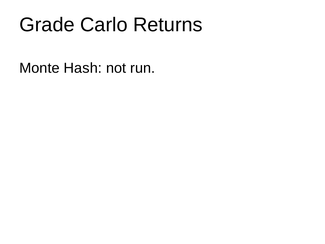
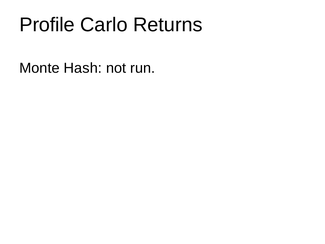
Grade: Grade -> Profile (47, 25)
